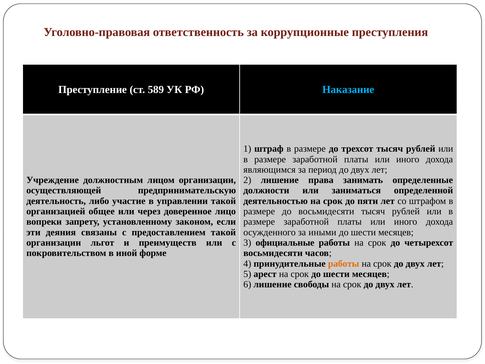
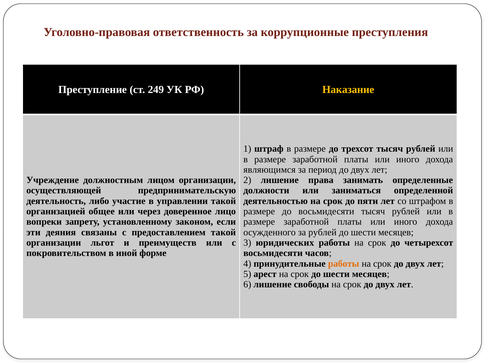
589: 589 -> 249 (156, 90)
Наказание colour: light blue -> yellow (348, 90)
за иными: иными -> рублей (323, 232)
официальные: официальные -> юридических (285, 243)
